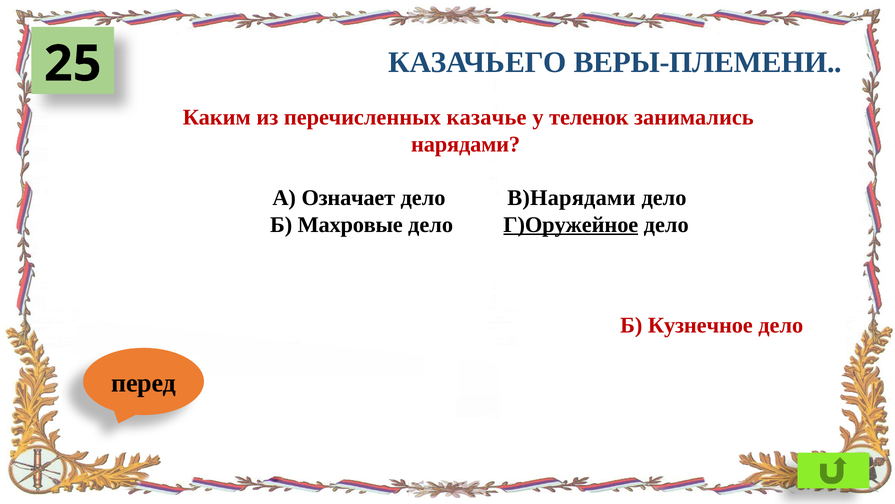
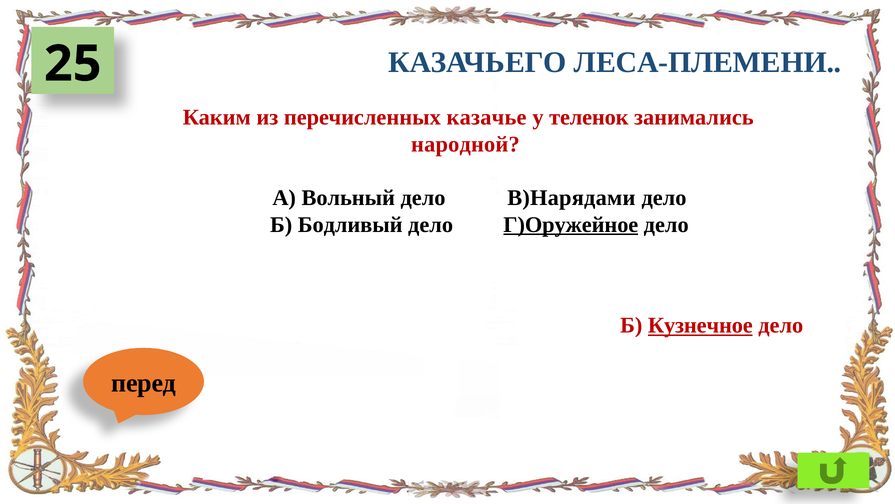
ВЕРЫ-ПЛЕМЕНИ: ВЕРЫ-ПЛЕМЕНИ -> ЛЕСА-ПЛЕМЕНИ (708, 62)
нарядами: нарядами -> народной (465, 144)
Означает: Означает -> Вольный (348, 198)
Махровые: Махровые -> Бодливый (350, 225)
Кузнечное underline: none -> present (700, 325)
